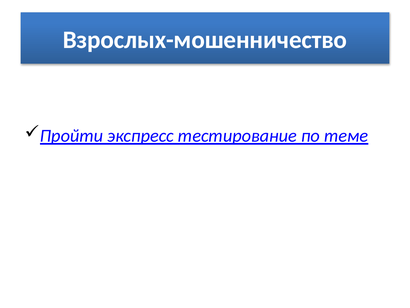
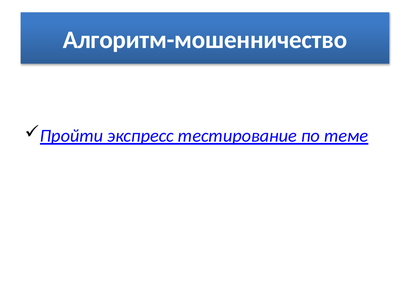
Взрослых-мошенничество: Взрослых-мошенничество -> Алгоритм-мошенничество (205, 40)
